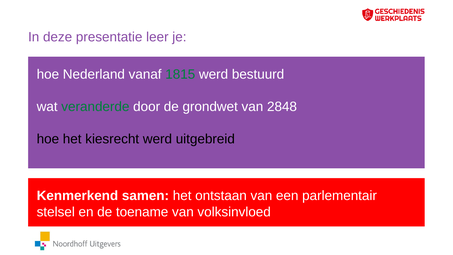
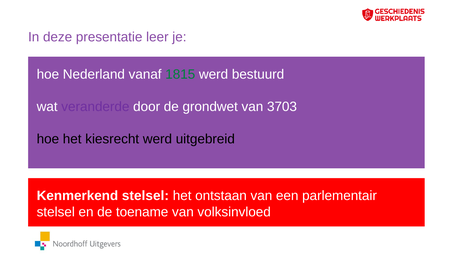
veranderde colour: green -> purple (95, 107)
2848: 2848 -> 3703 (282, 107)
Kenmerkend samen: samen -> stelsel (145, 196)
